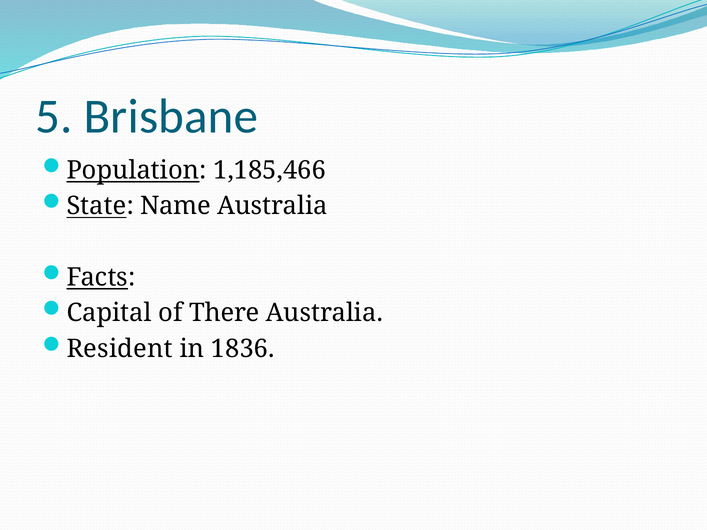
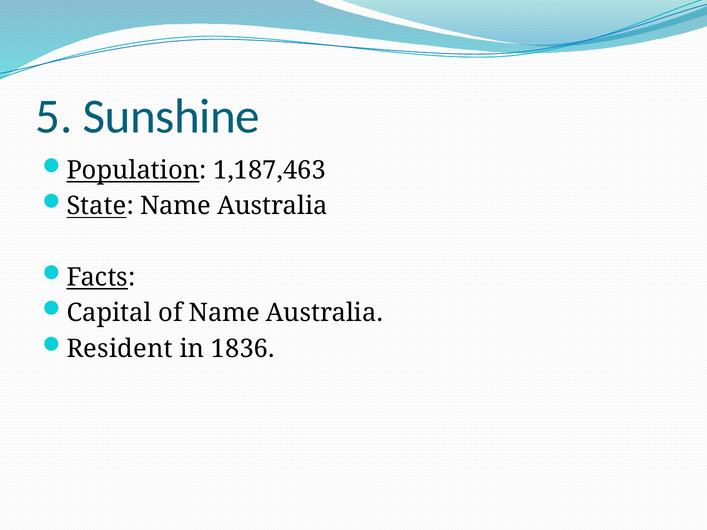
Brisbane: Brisbane -> Sunshine (171, 117)
1,185,466: 1,185,466 -> 1,187,463 (270, 170)
of There: There -> Name (224, 313)
